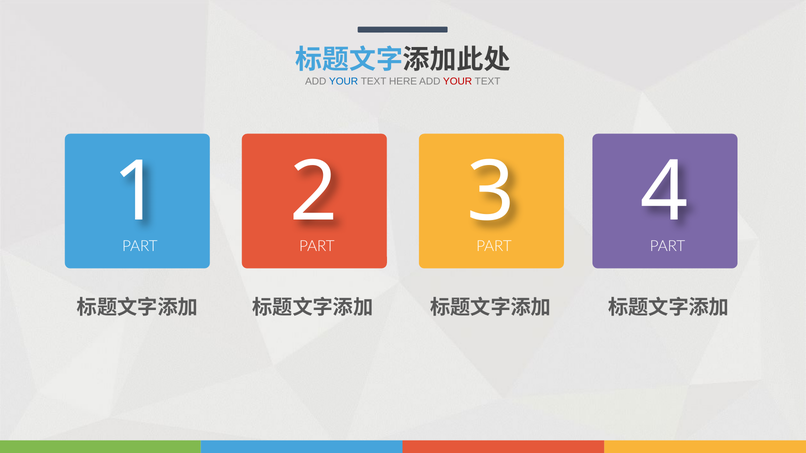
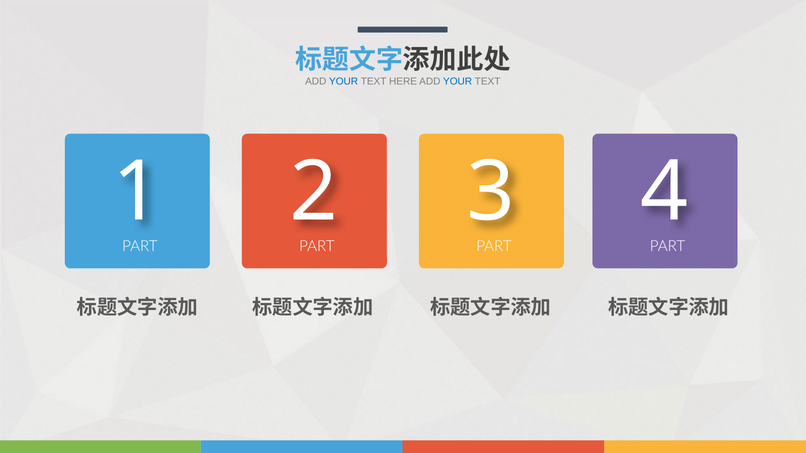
YOUR colour: red -> blue (458, 81)
